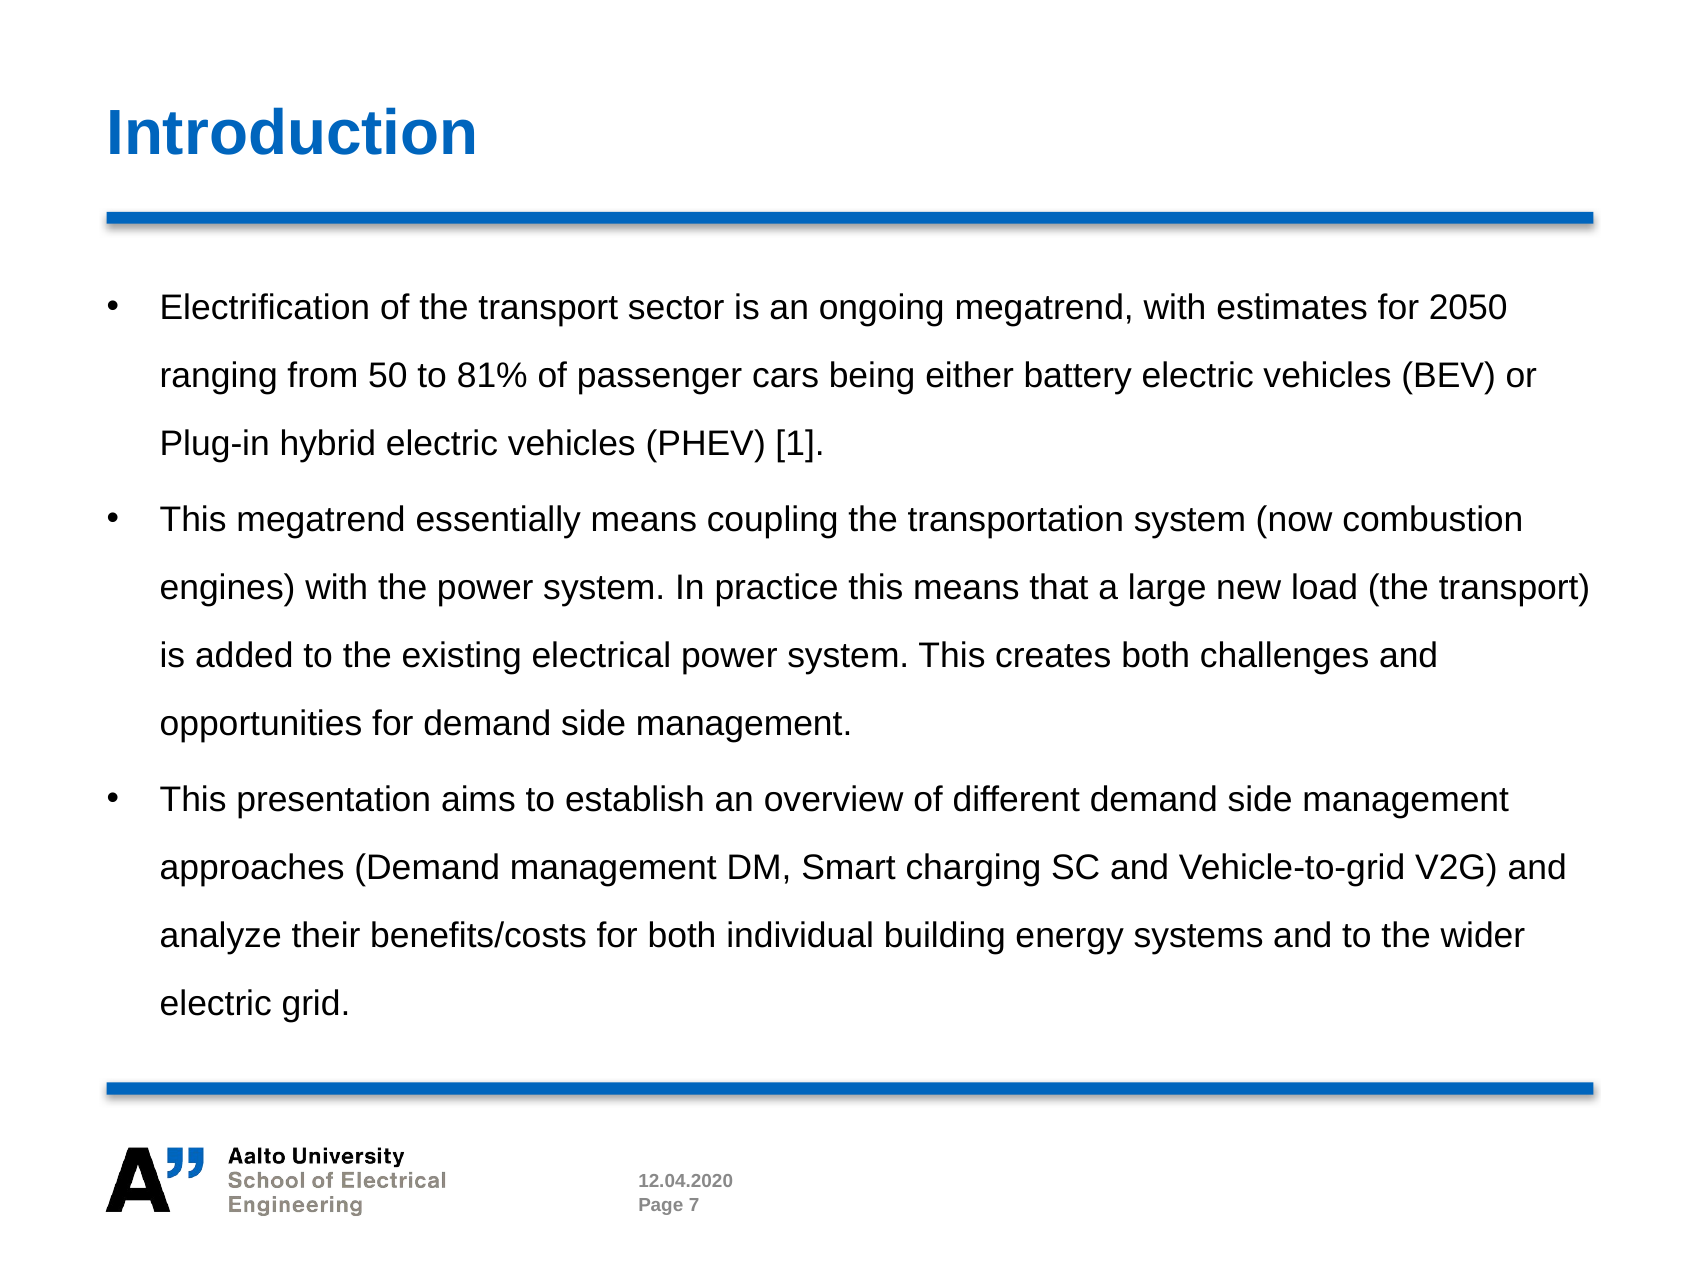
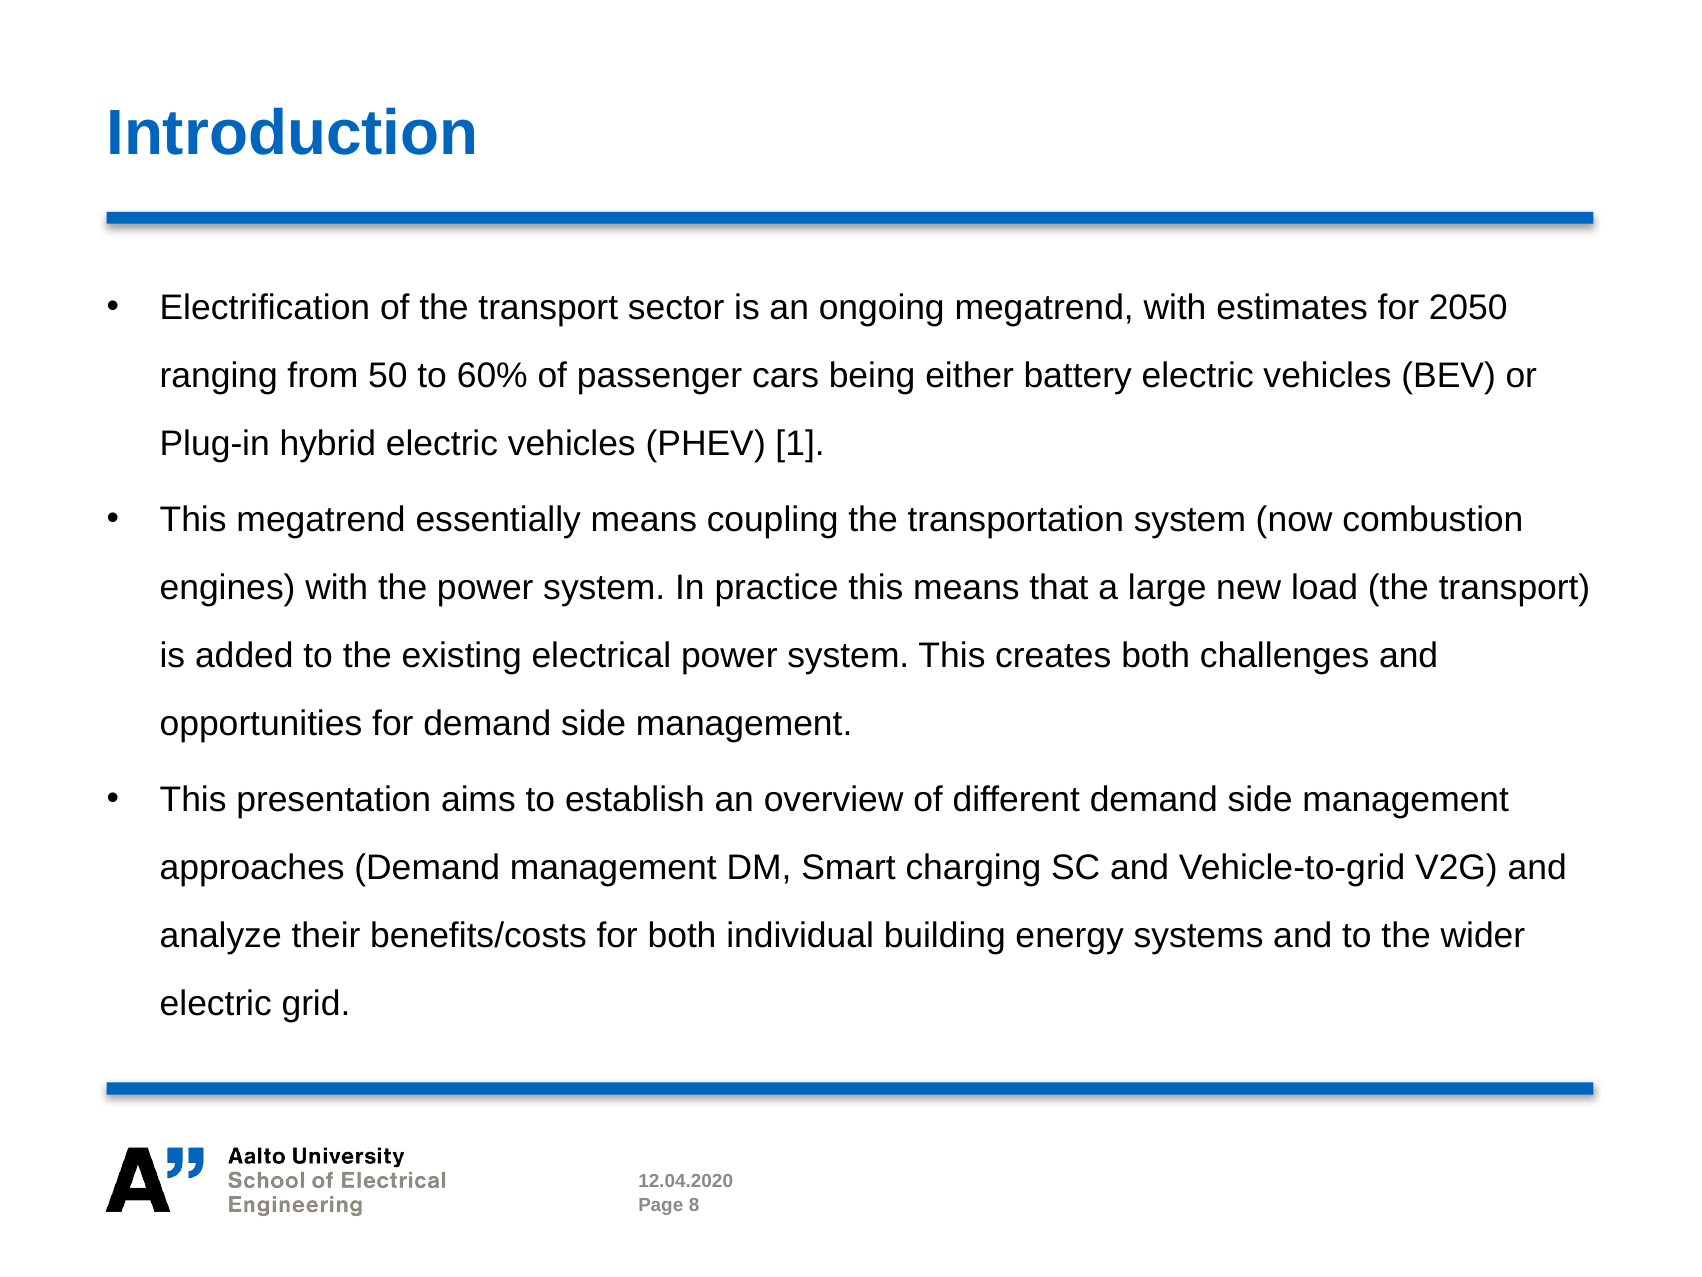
81%: 81% -> 60% (492, 376)
7: 7 -> 8 (694, 1204)
